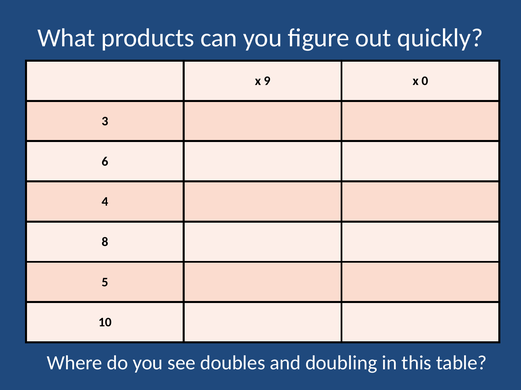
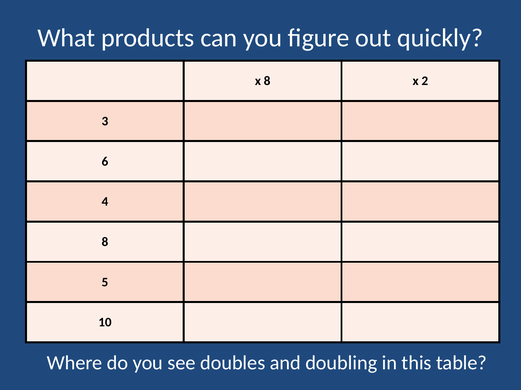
x 9: 9 -> 8 (267, 81)
0: 0 -> 2 (425, 81)
